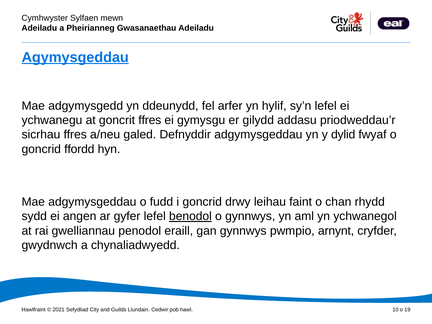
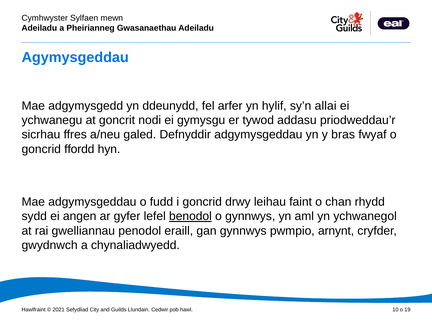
Agymysgeddau underline: present -> none (75, 57)
sy’n lefel: lefel -> allai (326, 106)
goncrit ffres: ffres -> nodi (150, 120)
gilydd: gilydd -> tywod (258, 120)
dylid: dylid -> bras (343, 135)
